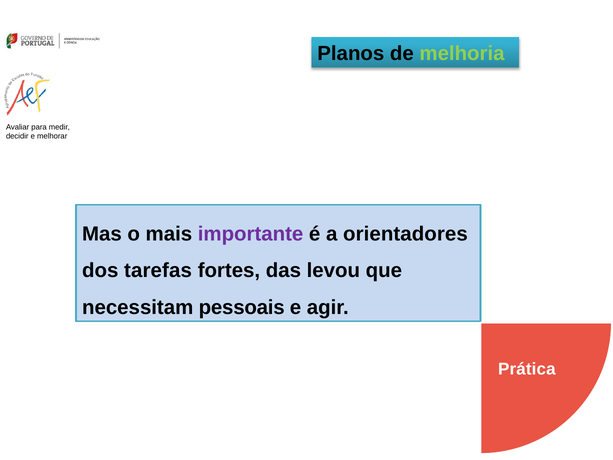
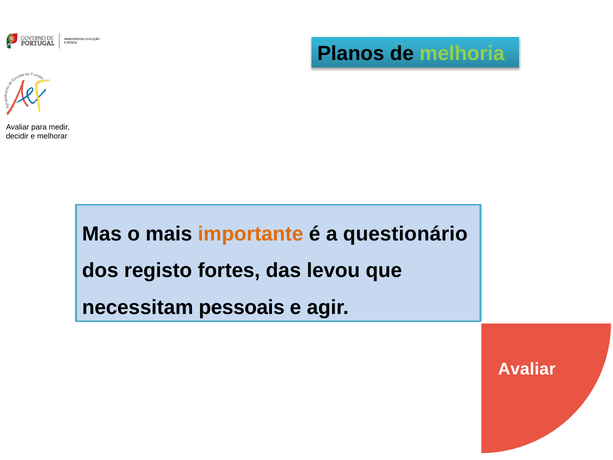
importante colour: purple -> orange (251, 234)
orientadores: orientadores -> questionário (405, 234)
tarefas: tarefas -> registo (158, 271)
Prática: Prática -> Avaliar (527, 369)
